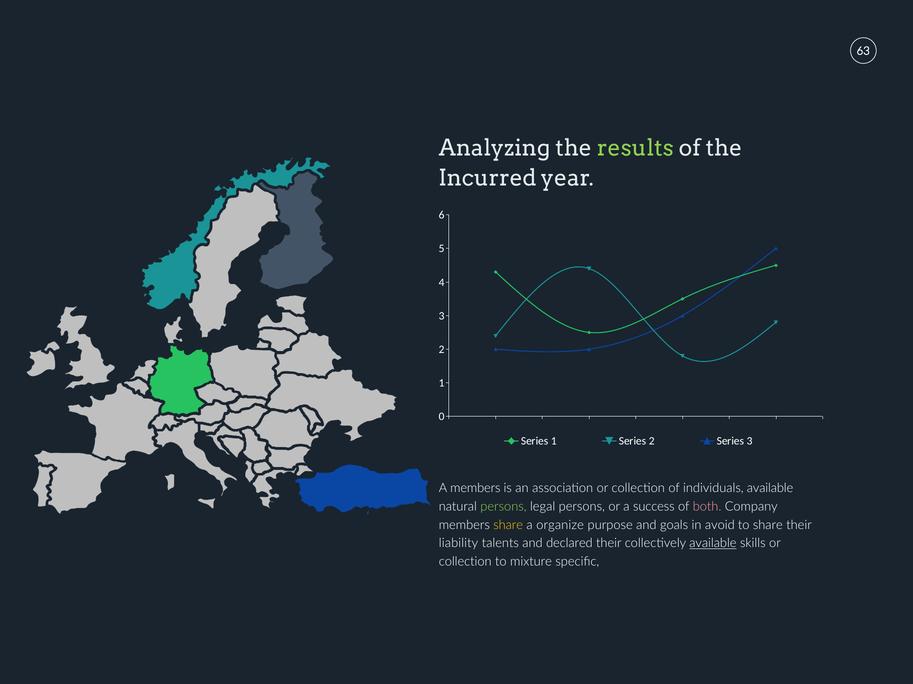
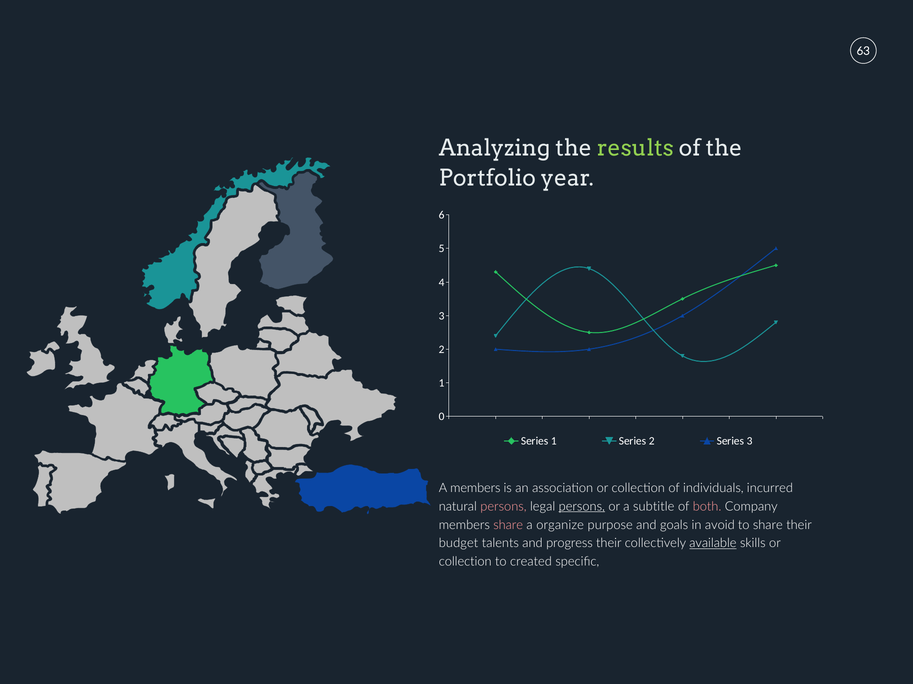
Incurred: Incurred -> Portfolio (487, 178)
individuals available: available -> incurred (770, 488)
persons colour: light green -> pink (503, 507)
persons underline: none -> present (582, 507)
success: success -> subtitle (654, 507)
share colour: yellow -> pink (508, 525)
liability: liability -> budget (459, 544)
declared: declared -> progress (569, 544)
mixture: mixture -> created (531, 562)
